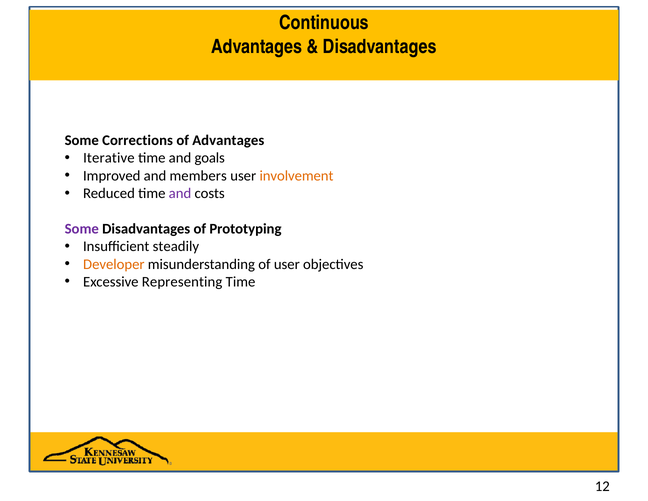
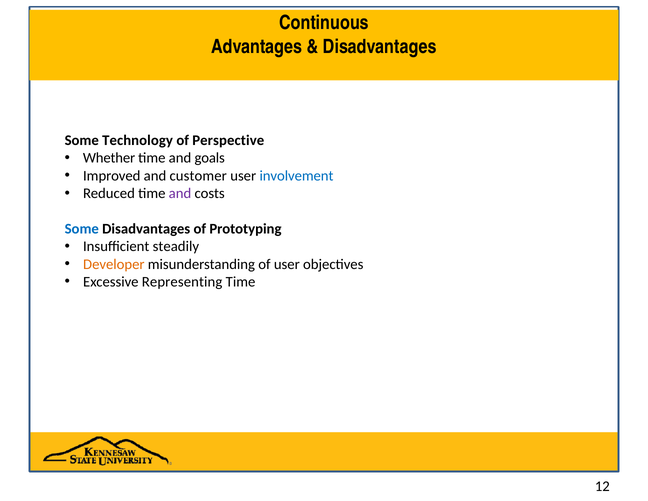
Corrections: Corrections -> Technology (138, 140)
of Advantages: Advantages -> Perspective (228, 140)
Iterative: Iterative -> Whether (109, 158)
members: members -> customer (198, 176)
involvement colour: orange -> blue (296, 176)
Some colour: purple -> blue (82, 229)
